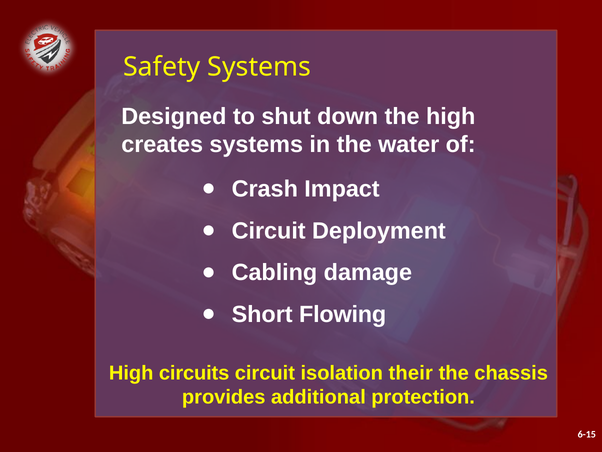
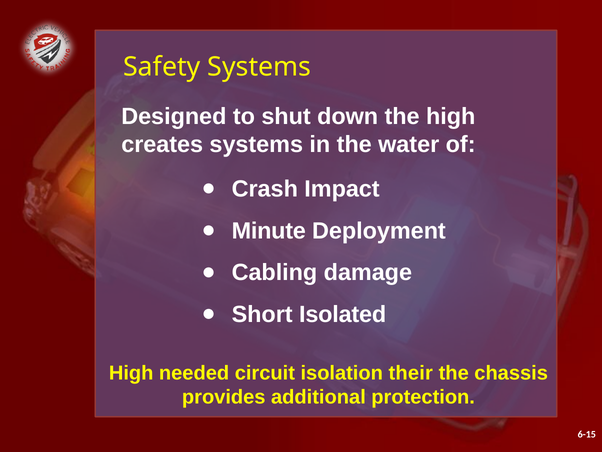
Circuit: Circuit -> Minute (269, 231)
Flowing: Flowing -> Isolated (343, 314)
circuits: circuits -> needed (194, 373)
